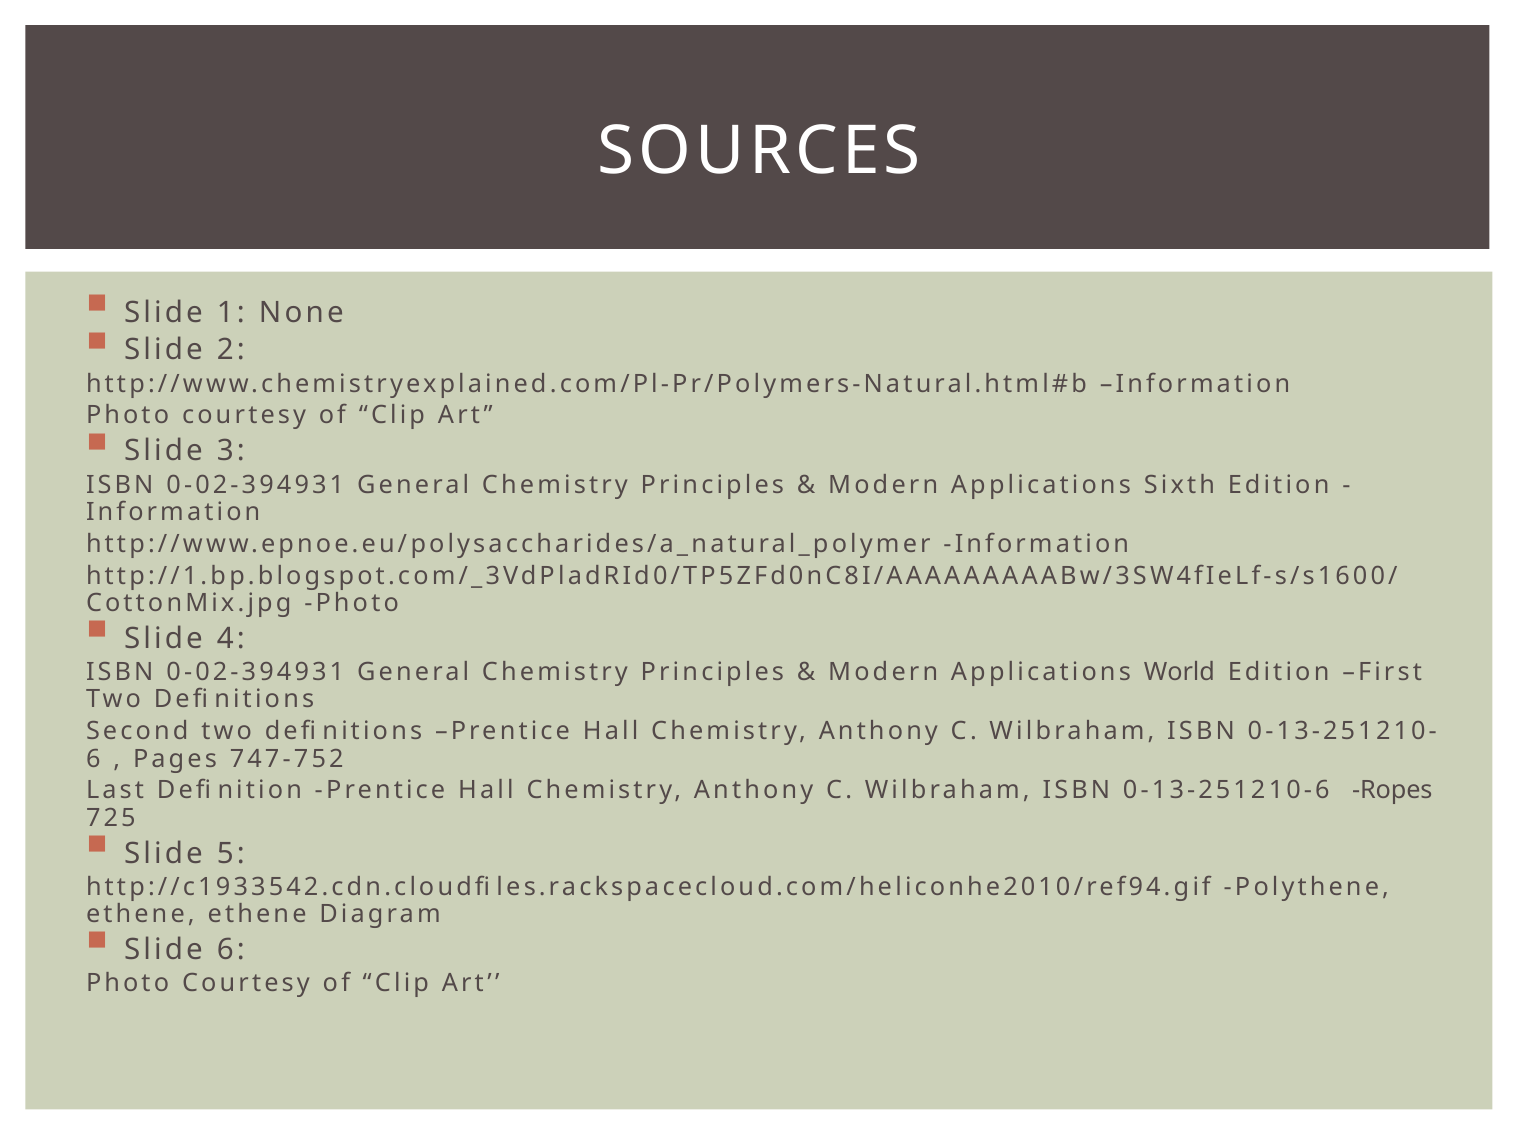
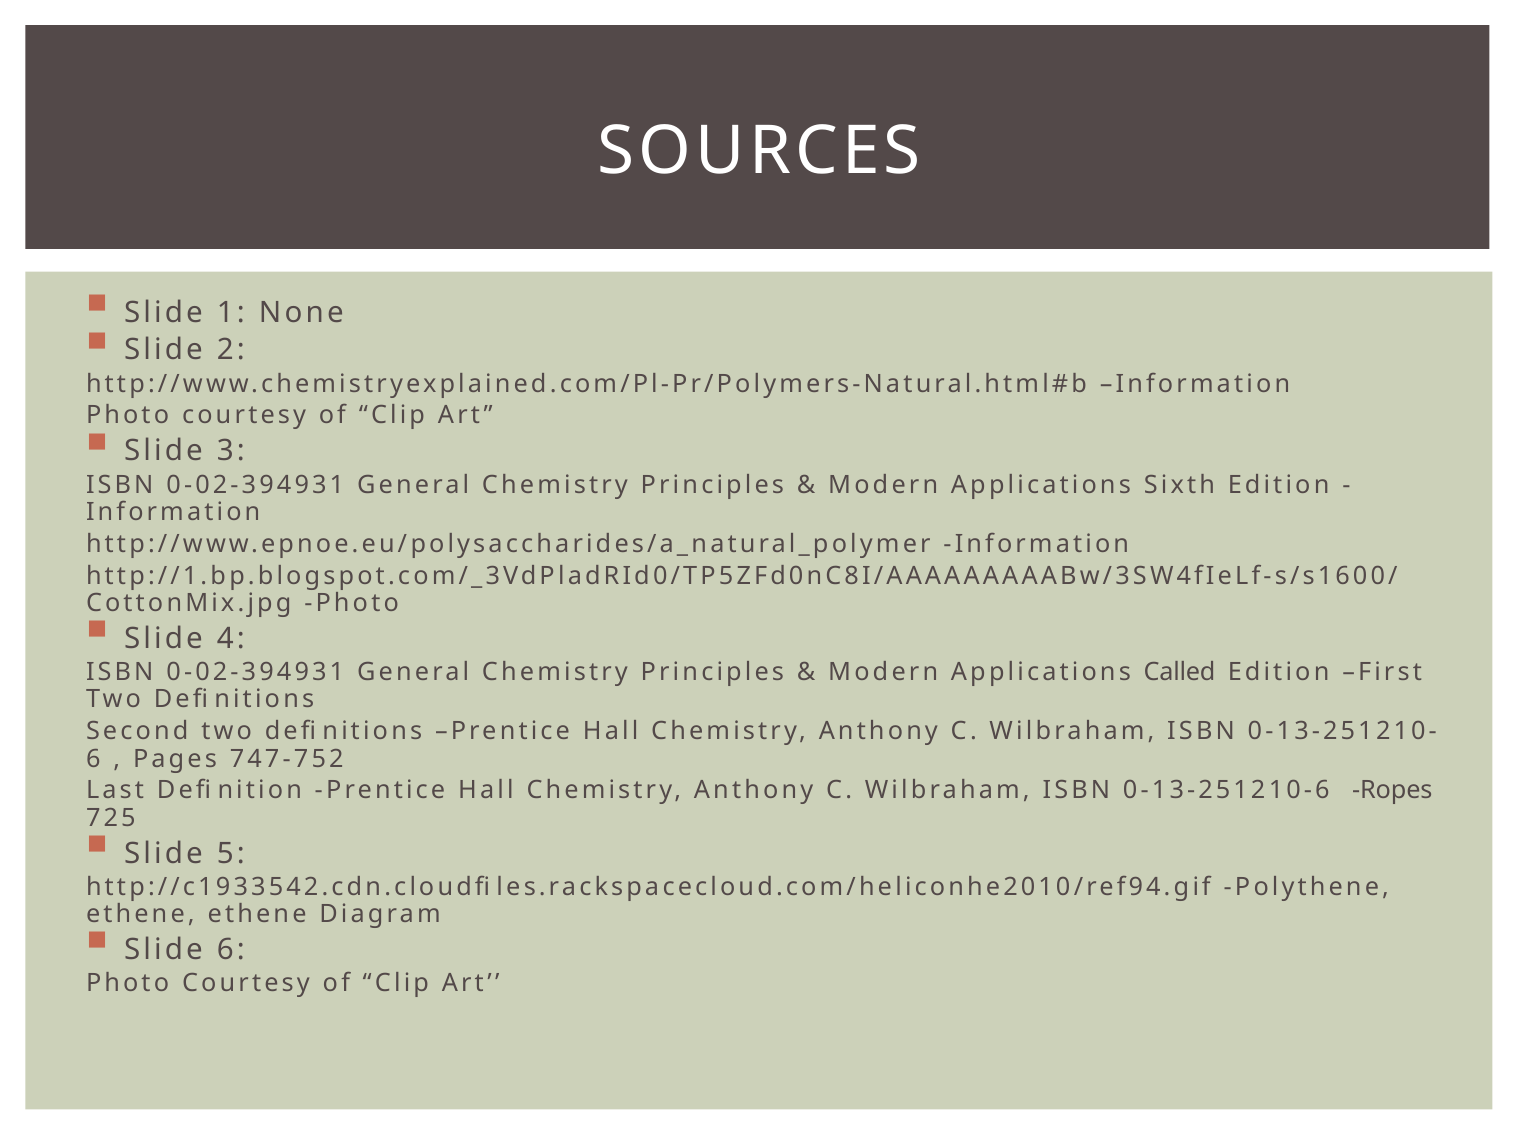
World: World -> Called (1179, 672)
